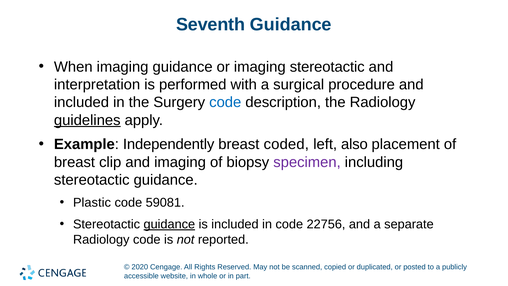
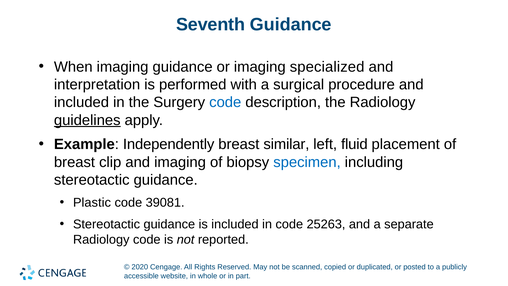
imaging stereotactic: stereotactic -> specialized (327, 67)
coded: coded -> similar (286, 144)
also: also -> fluid (354, 144)
specimen colour: purple -> blue (307, 162)
59081: 59081 -> 39081 (165, 203)
guidance underline: present -> none (169, 224)
22756: 22756 -> 25263 (326, 224)
